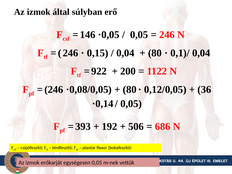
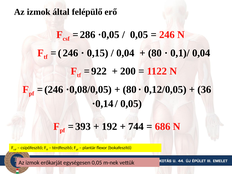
súlyban: súlyban -> felépülő (87, 12)
146: 146 -> 286 (88, 35)
506: 506 -> 744 (136, 126)
